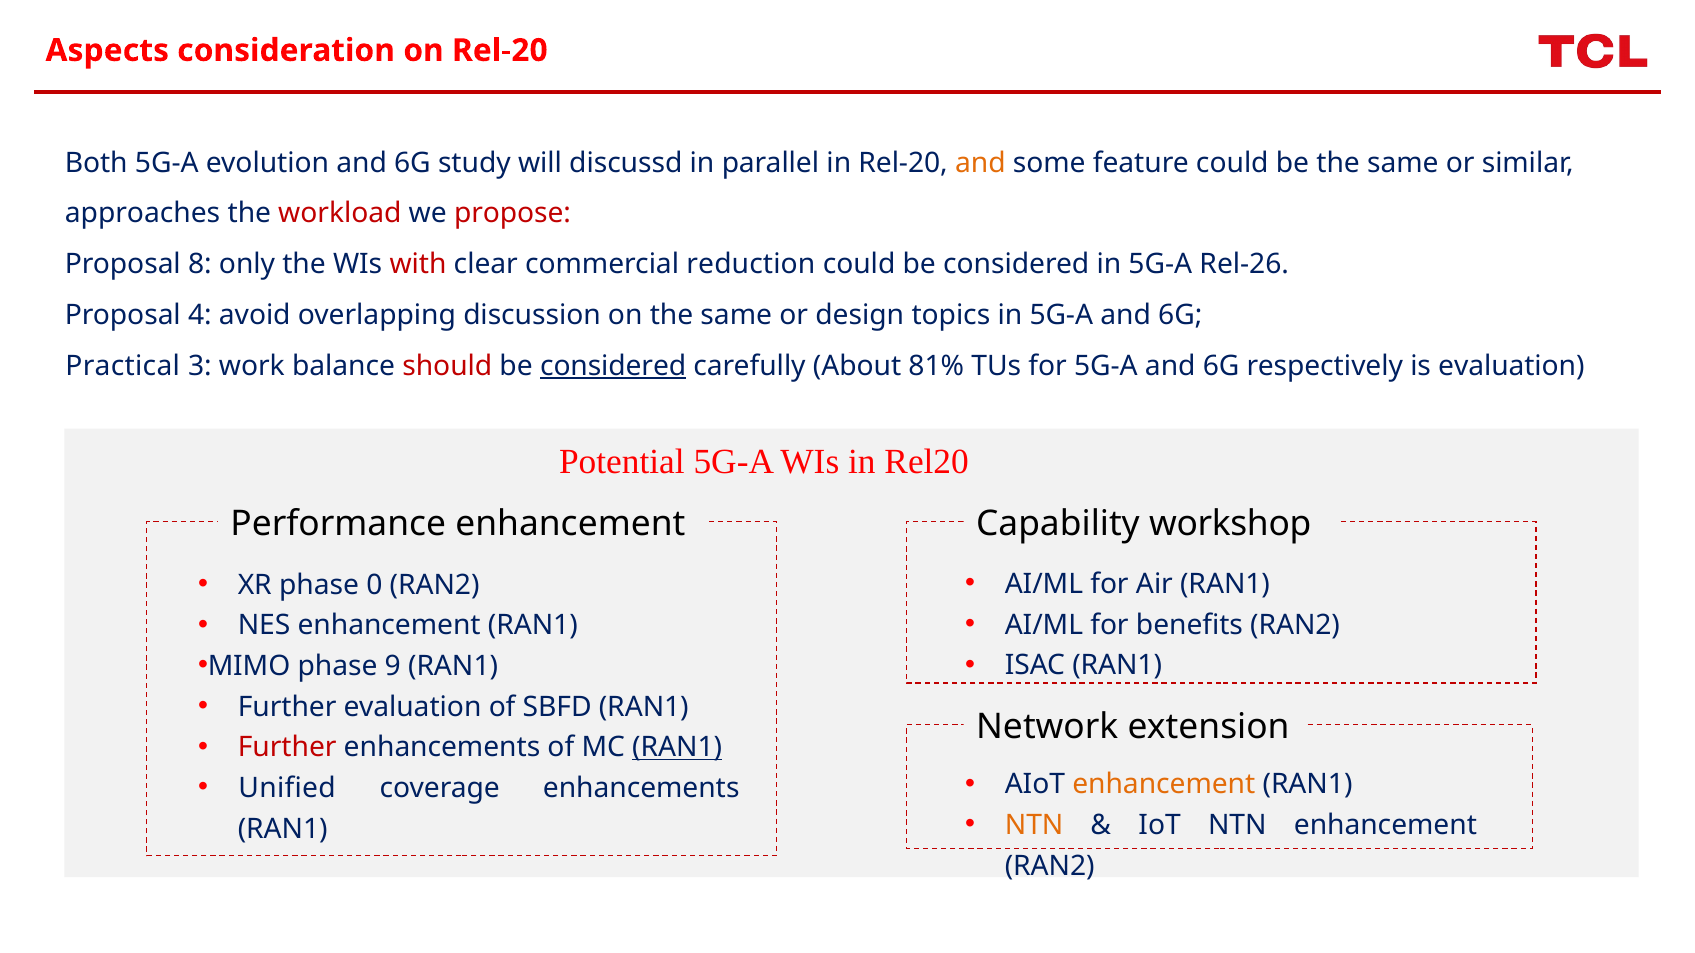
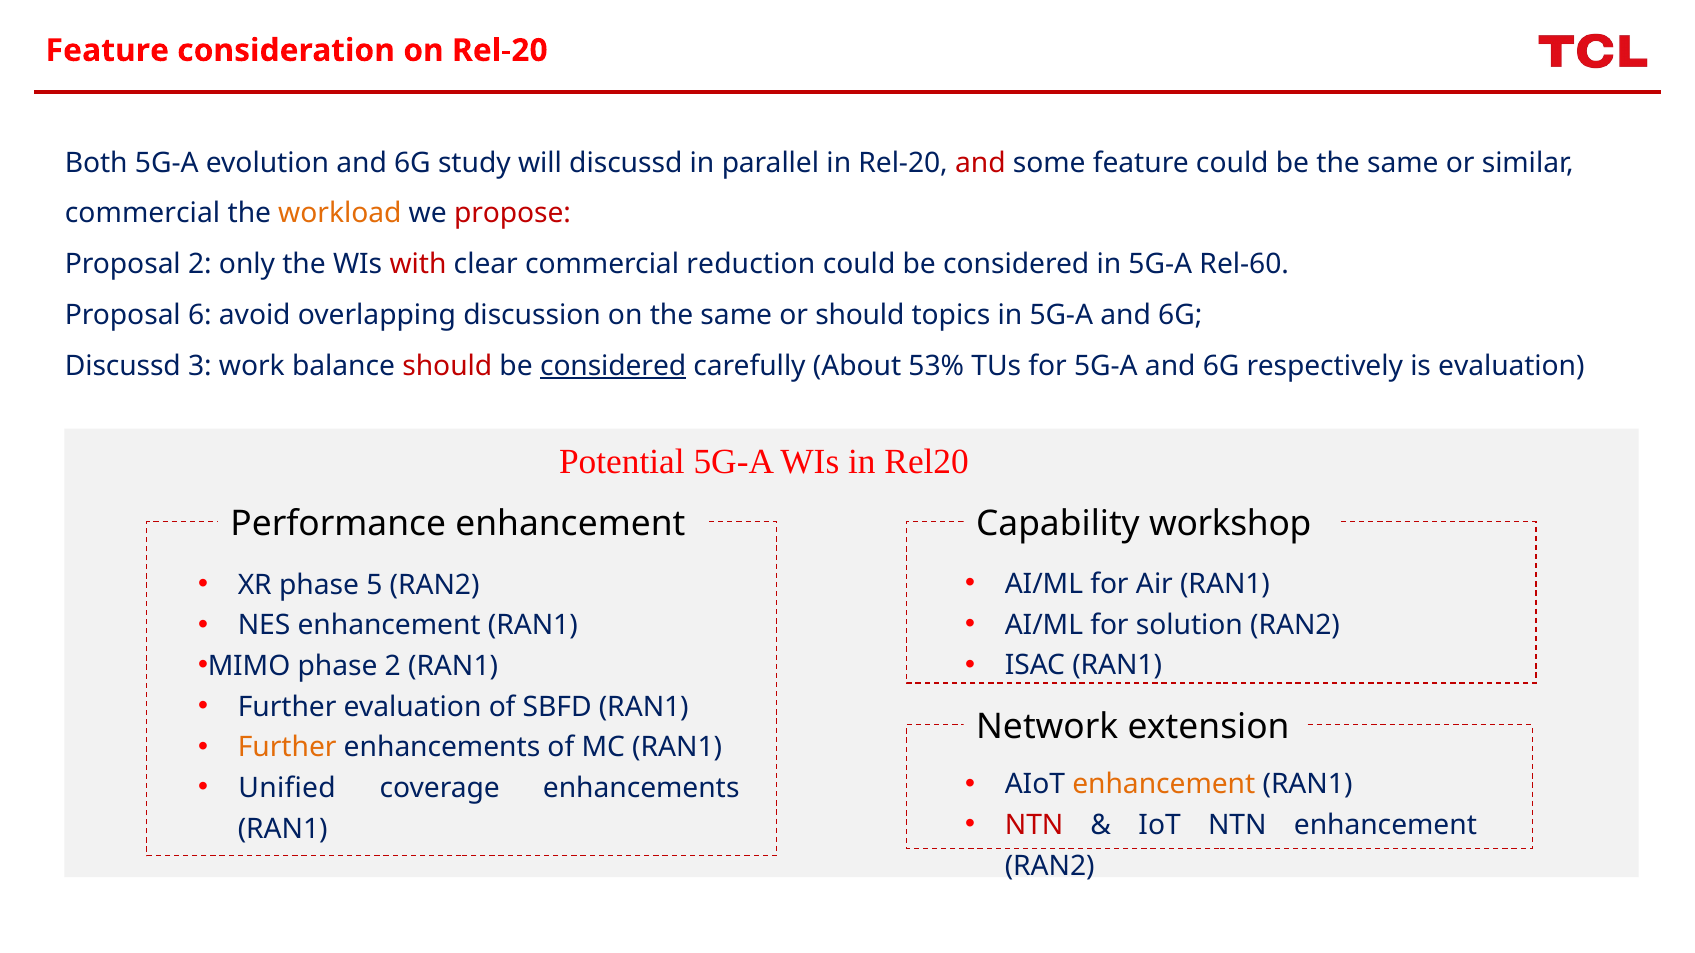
Aspects: Aspects -> Feature (107, 51)
and colour: orange -> red (980, 163)
approaches: approaches -> commercial (143, 214)
workload colour: red -> orange (340, 214)
Proposal 8: 8 -> 2 (200, 265)
Rel-26: Rel-26 -> Rel-60 (1244, 265)
4: 4 -> 6 (200, 315)
or design: design -> should (860, 315)
Practical: Practical -> Discussd (123, 366)
81%: 81% -> 53% (936, 366)
0: 0 -> 5 (374, 585)
benefits: benefits -> solution (1189, 625)
phase 9: 9 -> 2 (393, 667)
Further colour: red -> orange (287, 748)
RAN1 underline: present -> none (677, 748)
NTN colour: orange -> red (1034, 826)
